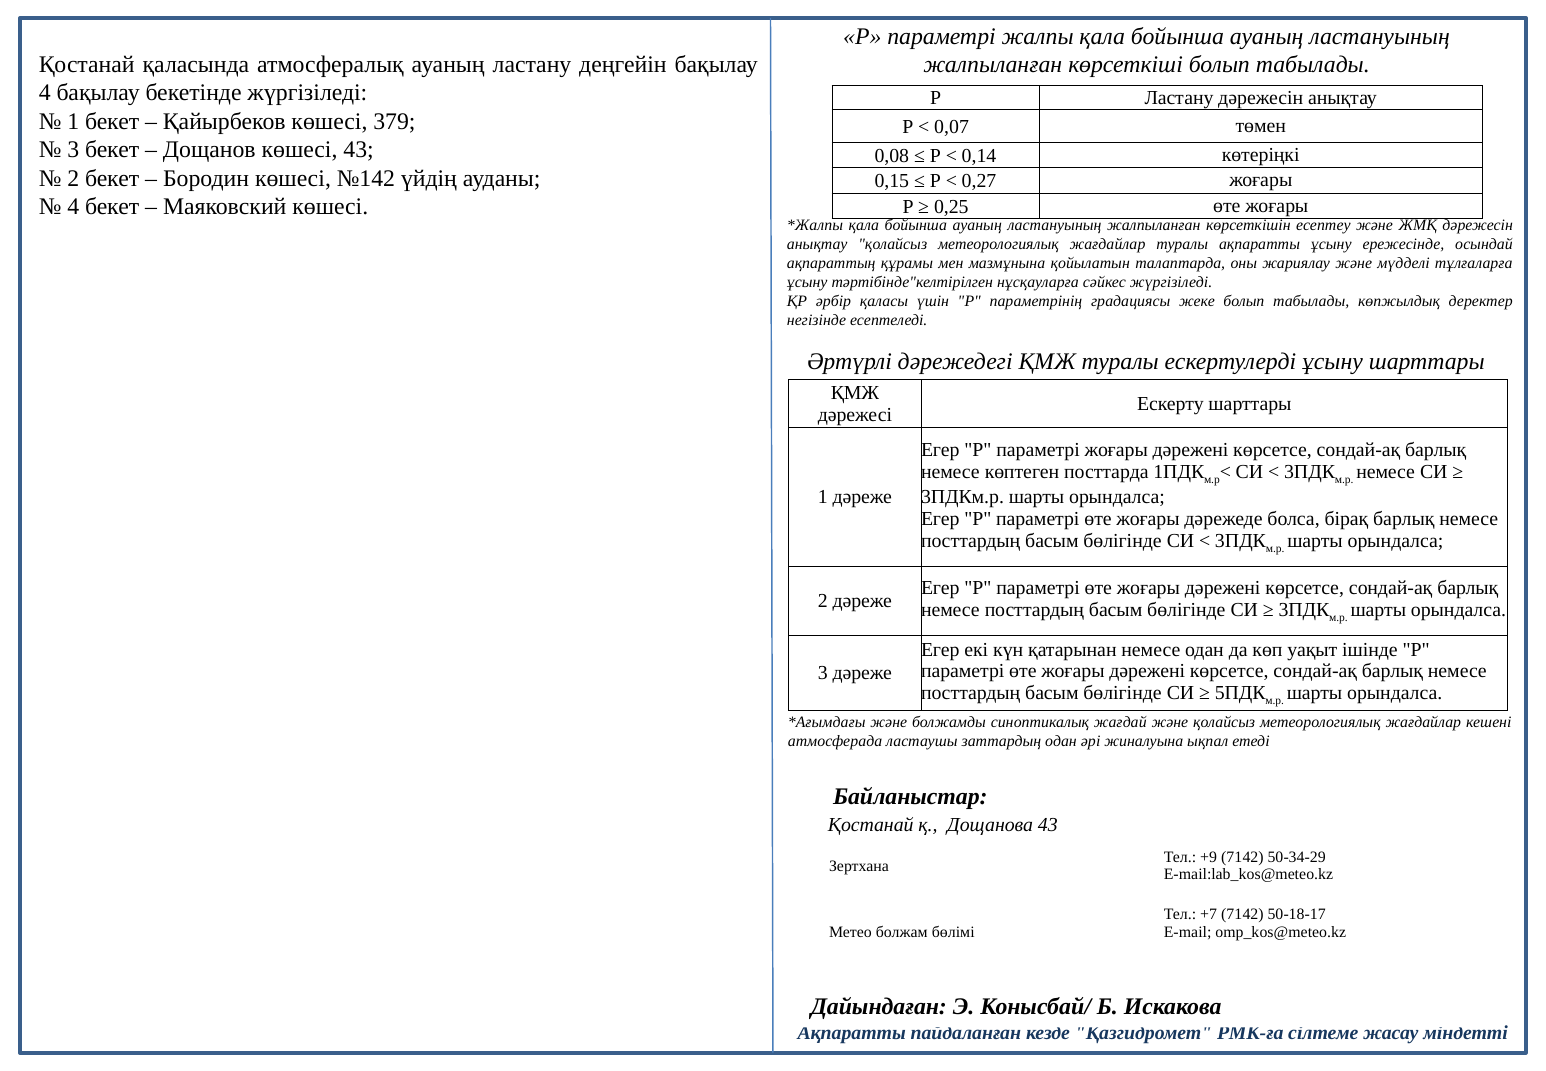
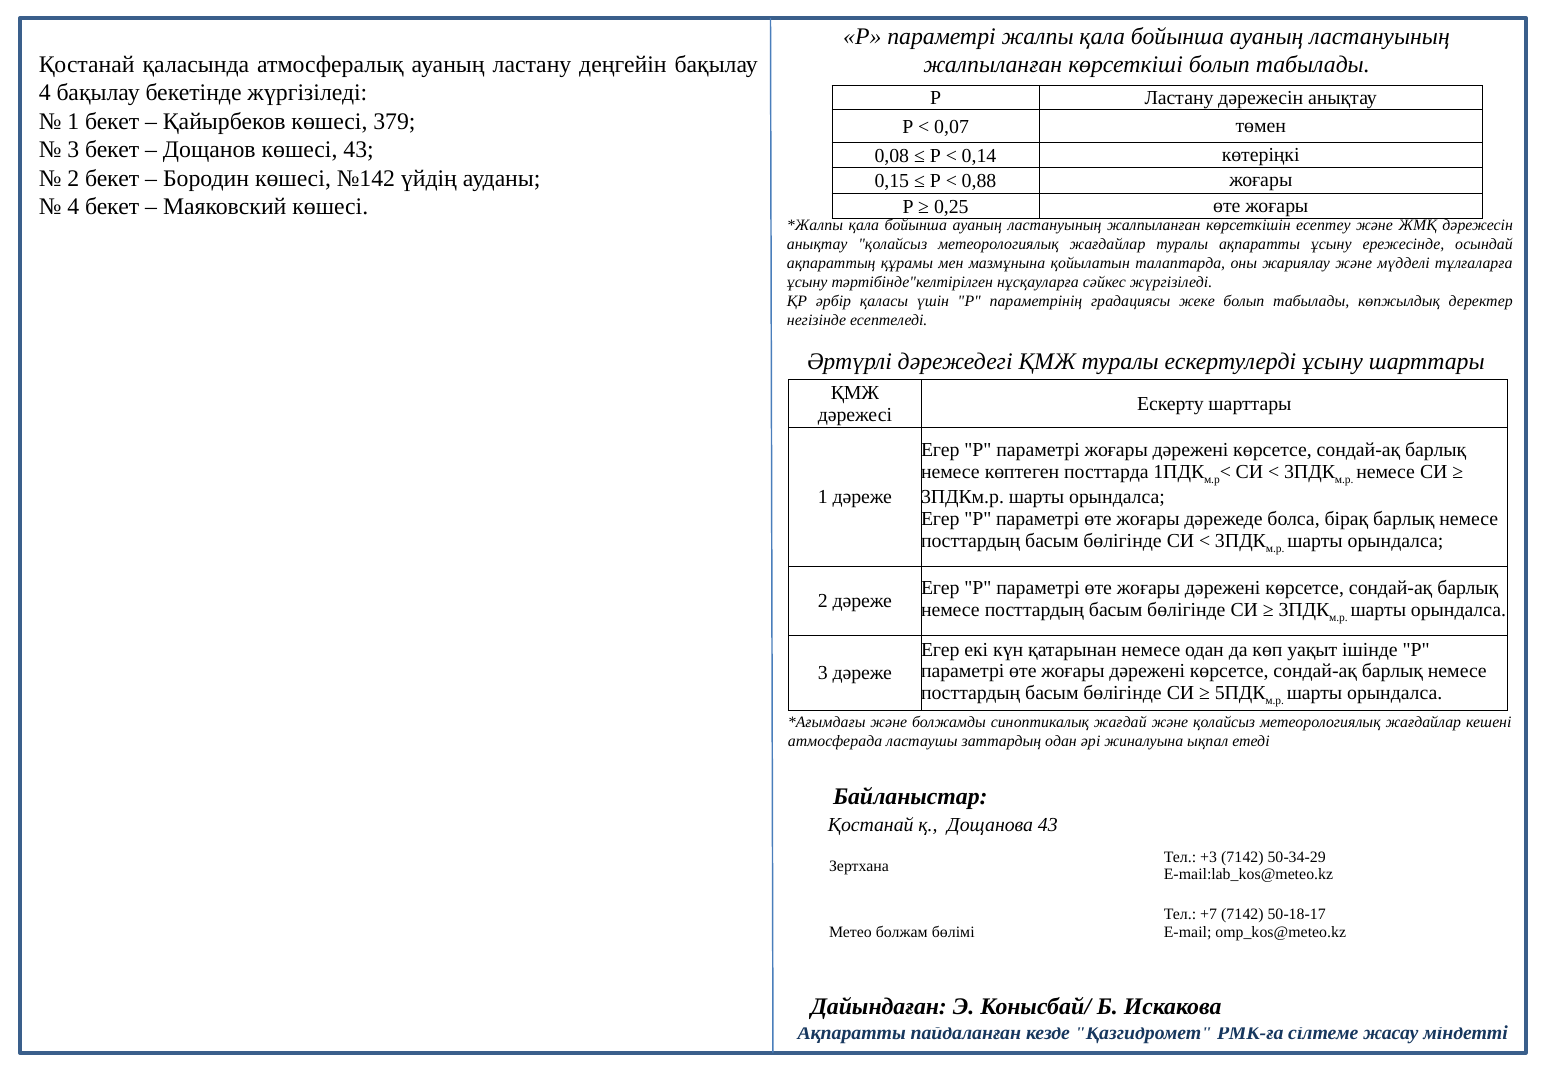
0,27: 0,27 -> 0,88 (979, 181)
+9: +9 -> +3 (1209, 857)
